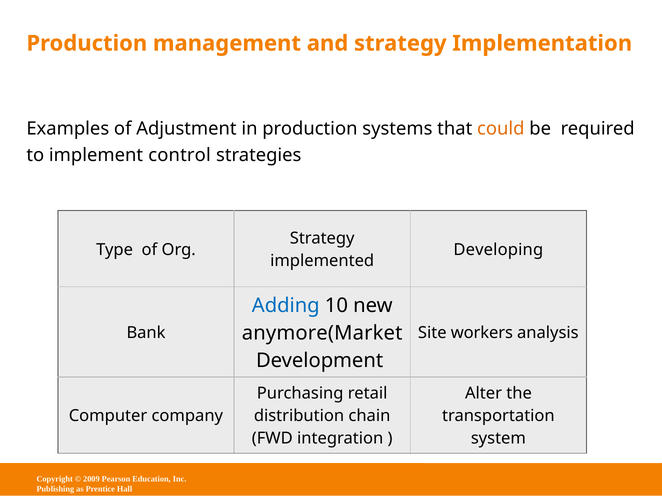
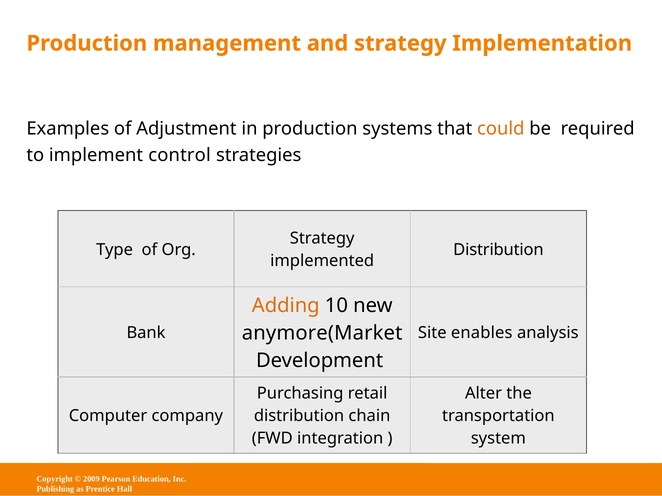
Developing: Developing -> Distribution (498, 250)
Adding colour: blue -> orange (286, 306)
workers: workers -> enables (482, 333)
